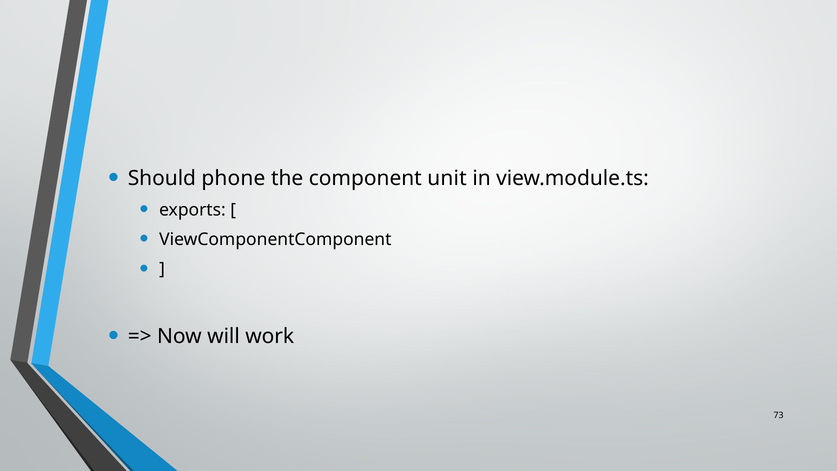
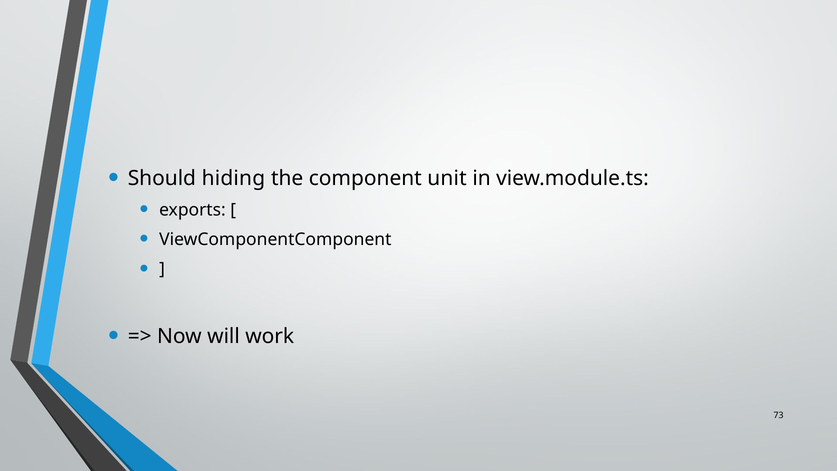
phone: phone -> hiding (233, 178)
